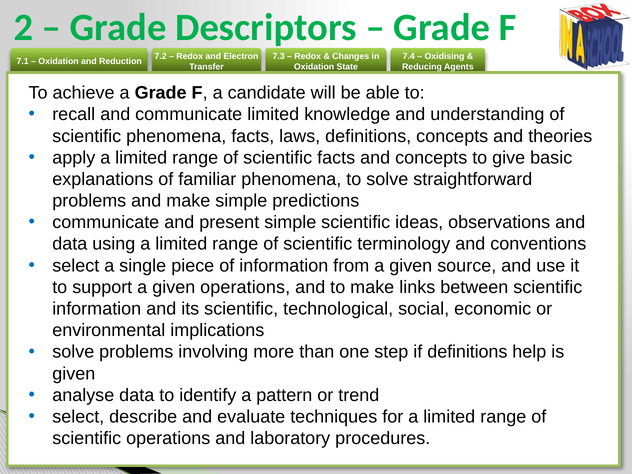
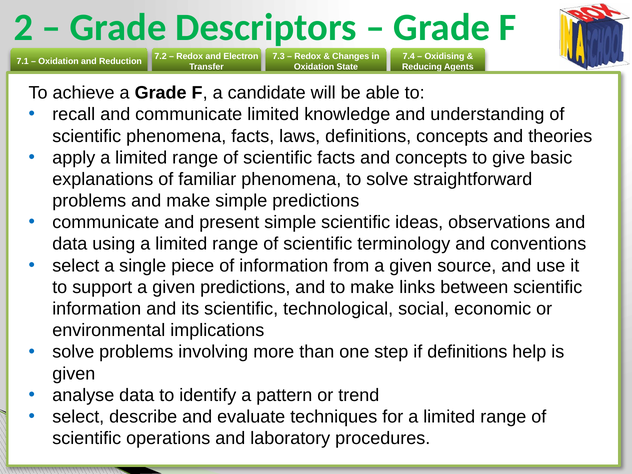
given operations: operations -> predictions (245, 287)
